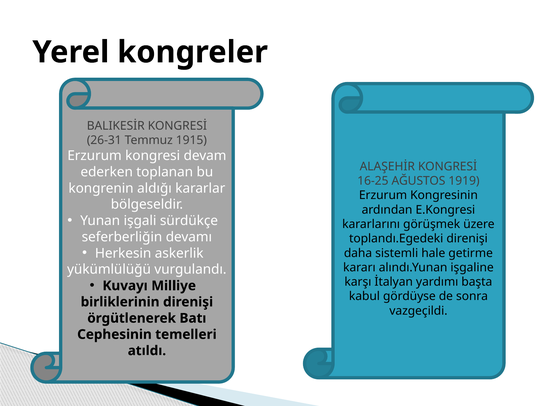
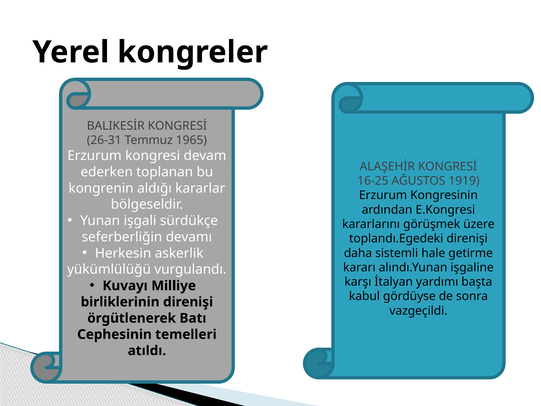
1915: 1915 -> 1965 (191, 140)
